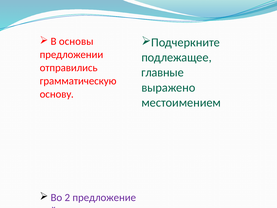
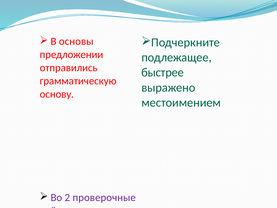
главные: главные -> быстрее (163, 72)
предложение: предложение -> проверочные (104, 197)
